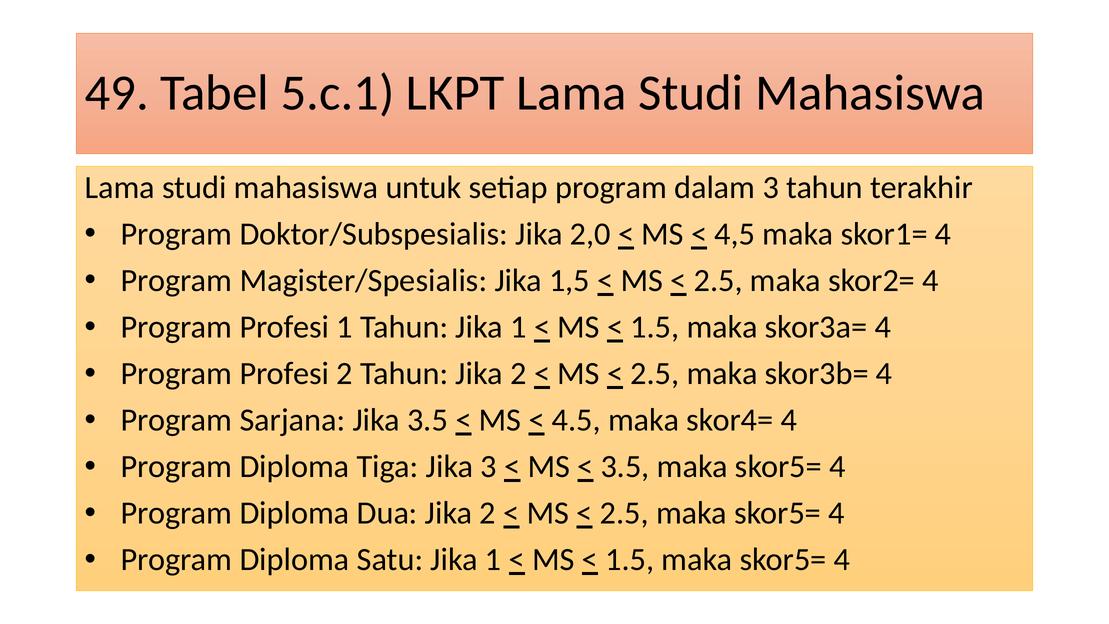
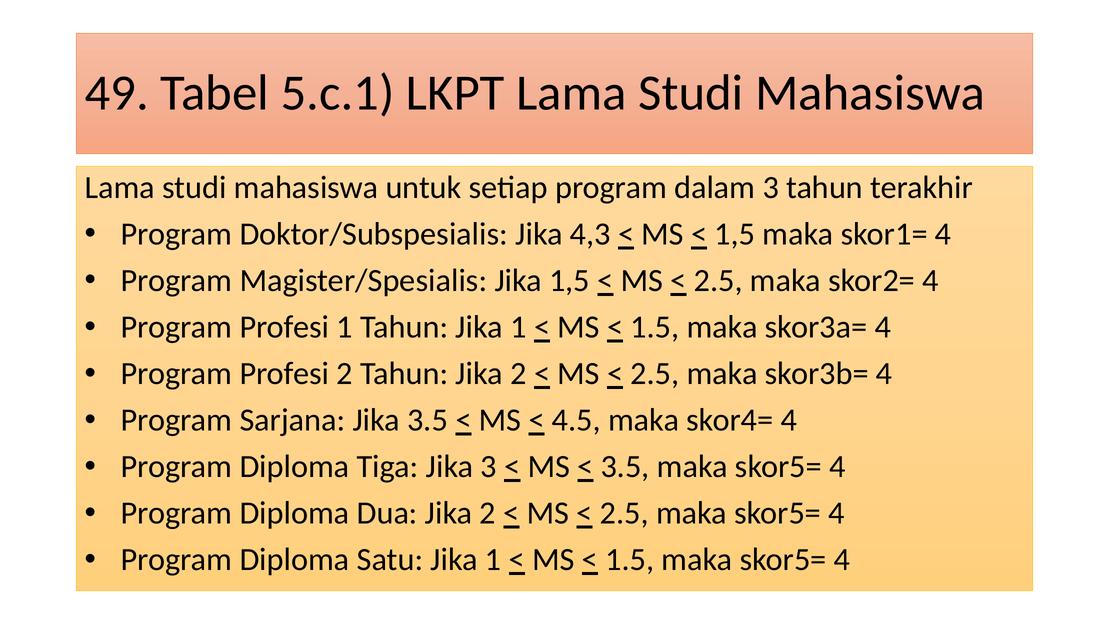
2,0: 2,0 -> 4,3 (590, 234)
4,5: 4,5 -> 1,5 (735, 234)
